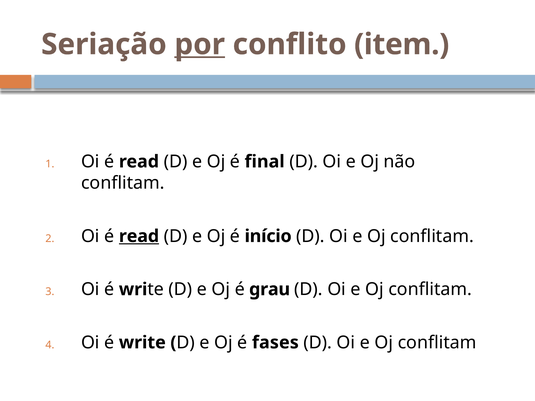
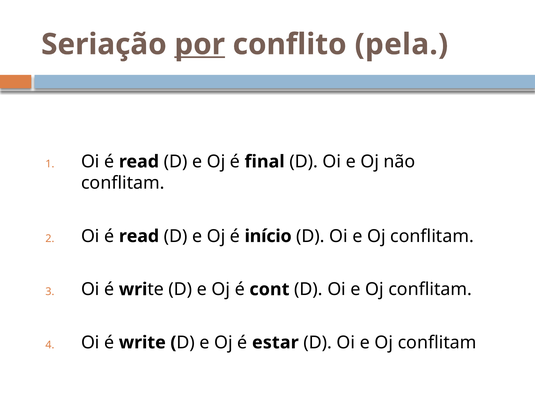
item: item -> pela (401, 44)
read underline: present -> none (139, 236)
grau: grau -> cont (269, 290)
fases: fases -> estar (275, 343)
